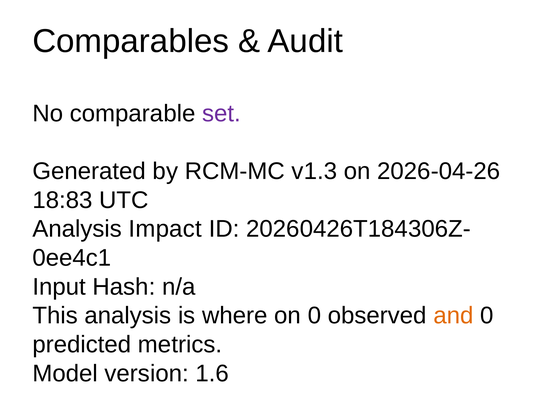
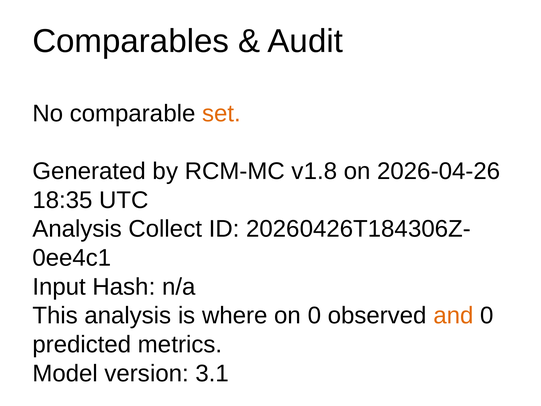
set colour: purple -> orange (221, 113)
v1.3: v1.3 -> v1.8 (314, 171)
18:83: 18:83 -> 18:35 (62, 200)
Impact: Impact -> Collect (165, 229)
1.6: 1.6 -> 3.1 (212, 373)
